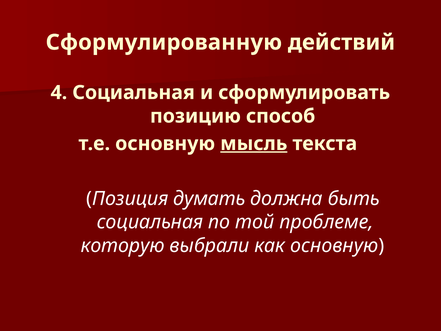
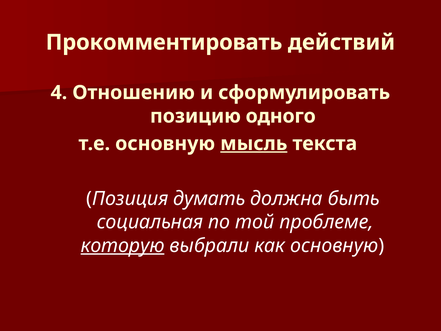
Сформулированную: Сформулированную -> Прокомментировать (164, 42)
4 Социальная: Социальная -> Отношению (134, 93)
способ: способ -> одного (281, 116)
которую underline: none -> present (123, 245)
